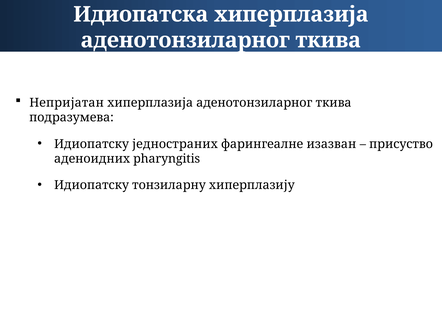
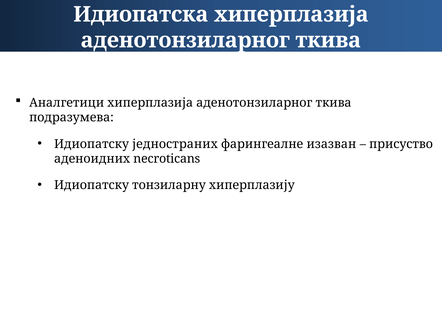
Непријатан: Непријатан -> Аналгетици (67, 102)
pharyngitis: pharyngitis -> necroticans (167, 158)
